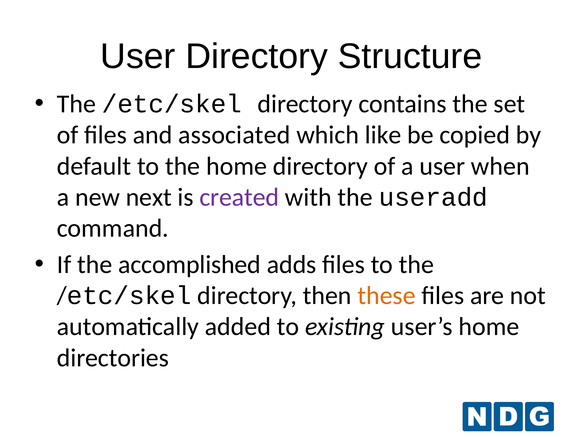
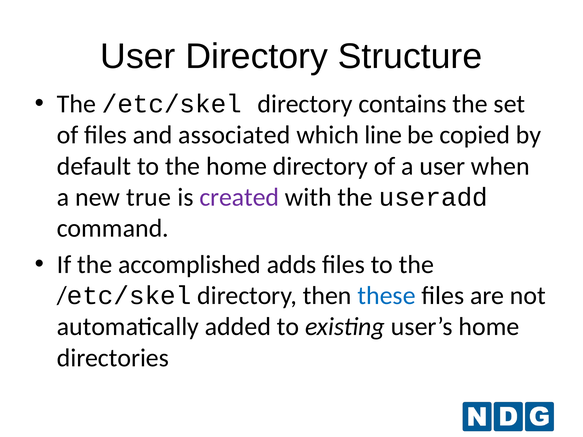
like: like -> line (383, 135)
next: next -> true (149, 197)
these colour: orange -> blue (387, 296)
